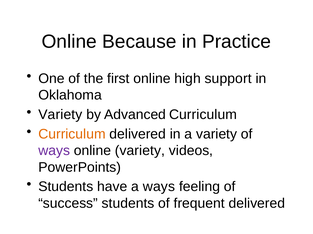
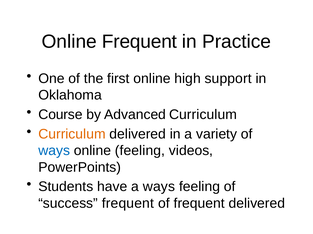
Online Because: Because -> Frequent (139, 42)
Variety: Variety -> Course (60, 115)
ways colour: purple -> blue (54, 151)
online variety: variety -> feeling (140, 151)
success students: students -> frequent (128, 204)
